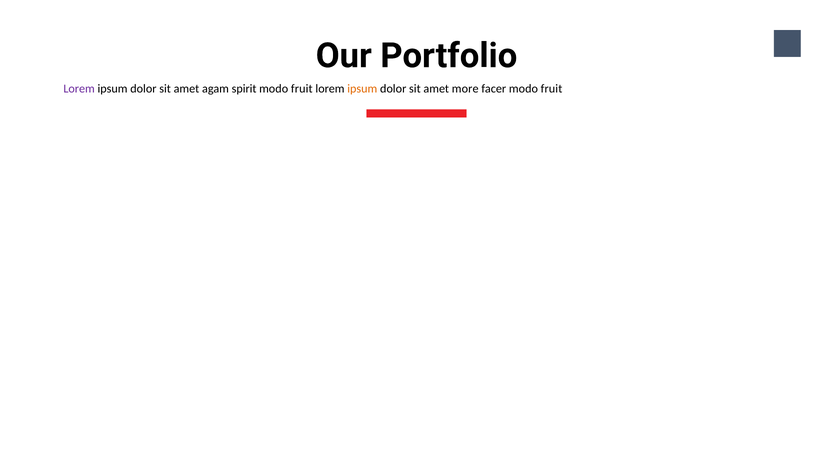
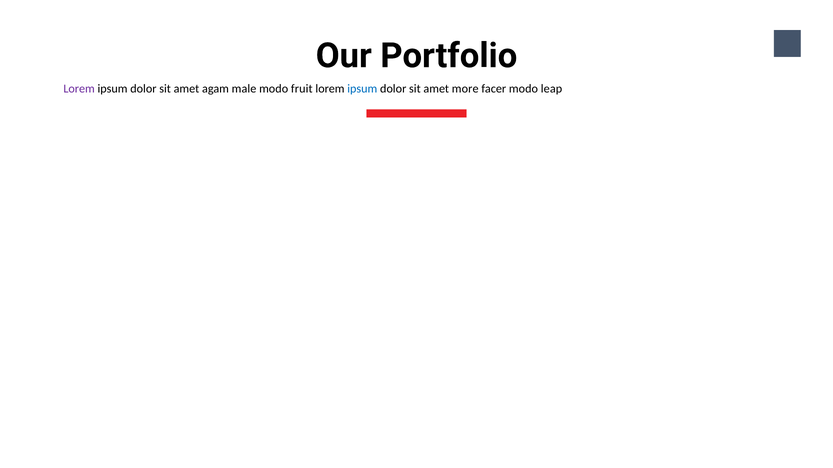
spirit: spirit -> male (244, 89)
ipsum colour: orange -> blue (362, 89)
facer modo fruit: fruit -> leap (552, 89)
